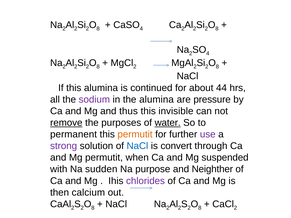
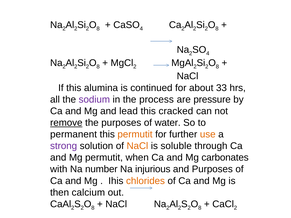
44: 44 -> 33 (221, 88)
the alumina: alumina -> process (157, 100)
thus: thus -> lead (129, 111)
invisible: invisible -> cracked (176, 111)
water underline: present -> none (168, 123)
use colour: purple -> orange (208, 134)
NaCl colour: blue -> orange (137, 146)
convert: convert -> soluble (176, 146)
suspended: suspended -> carbonates (225, 158)
sudden: sudden -> number (101, 169)
purpose: purpose -> injurious (153, 169)
and Neighther: Neighther -> Purposes (212, 169)
chlorides colour: purple -> orange (145, 181)
